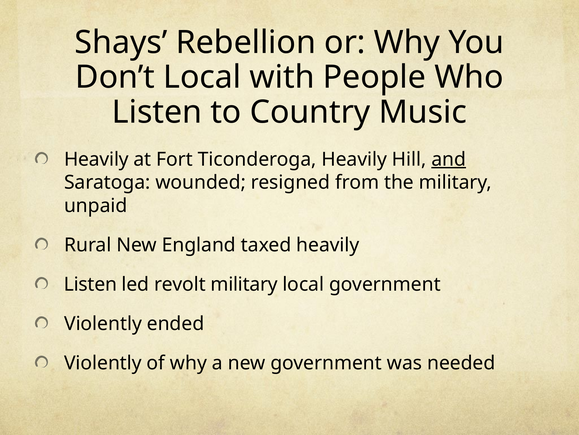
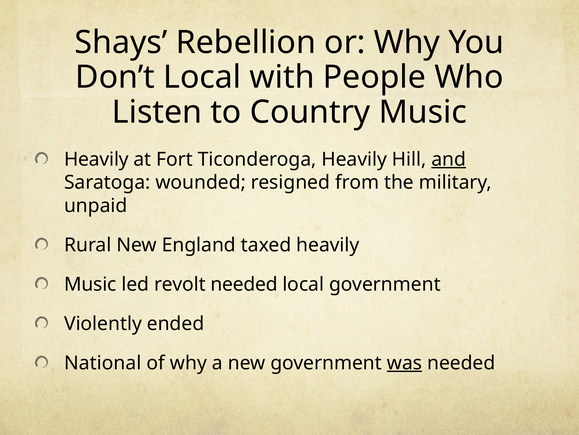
Listen: Listen -> Music (90, 284)
revolt military: military -> needed (244, 284)
Violently: Violently -> National (103, 362)
was underline: none -> present (405, 362)
